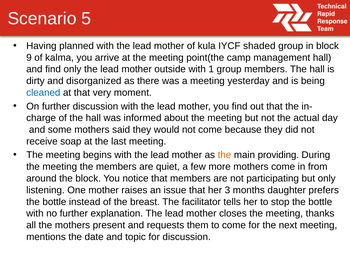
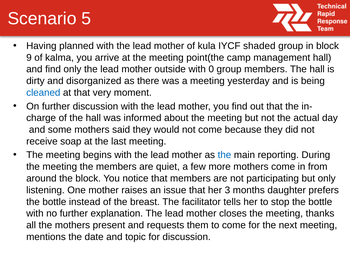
1: 1 -> 0 (211, 69)
the colour: orange -> blue (224, 155)
providing: providing -> reporting (278, 155)
